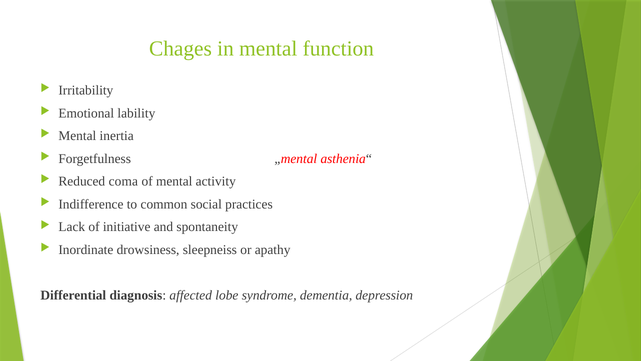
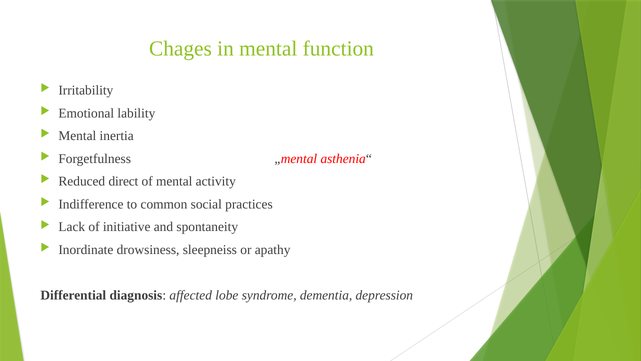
coma: coma -> direct (123, 181)
